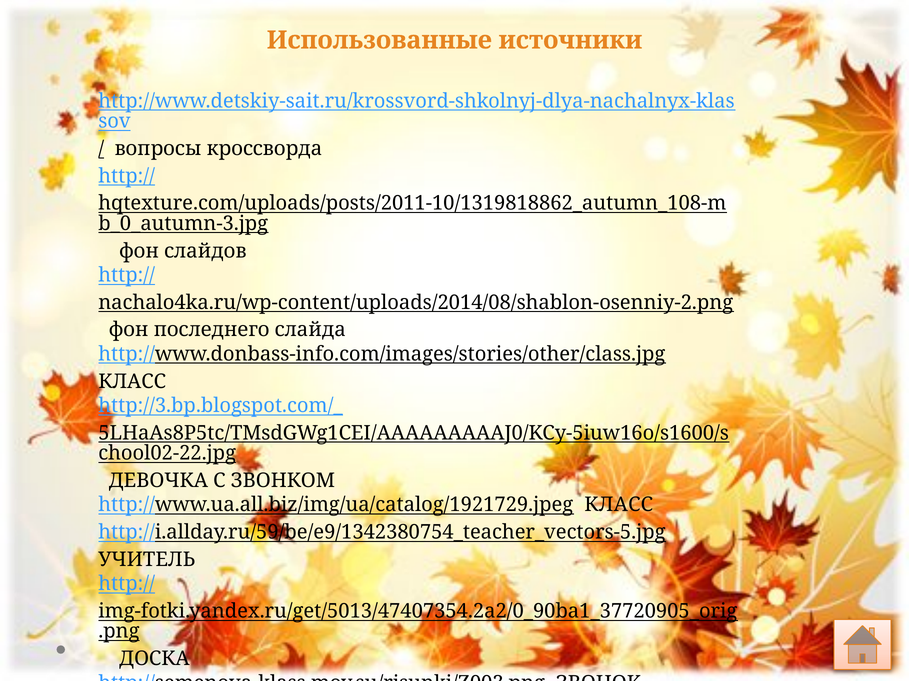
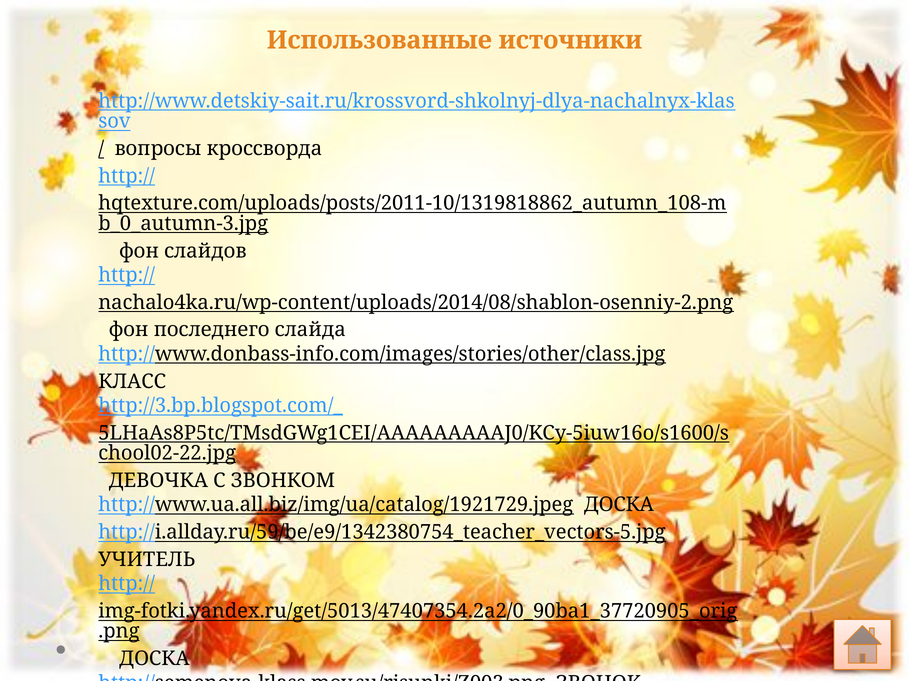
http://www.ua.all.biz/img/ua/catalog/1921729.jpeg КЛАСС: КЛАСС -> ДОСКА (619, 505)
